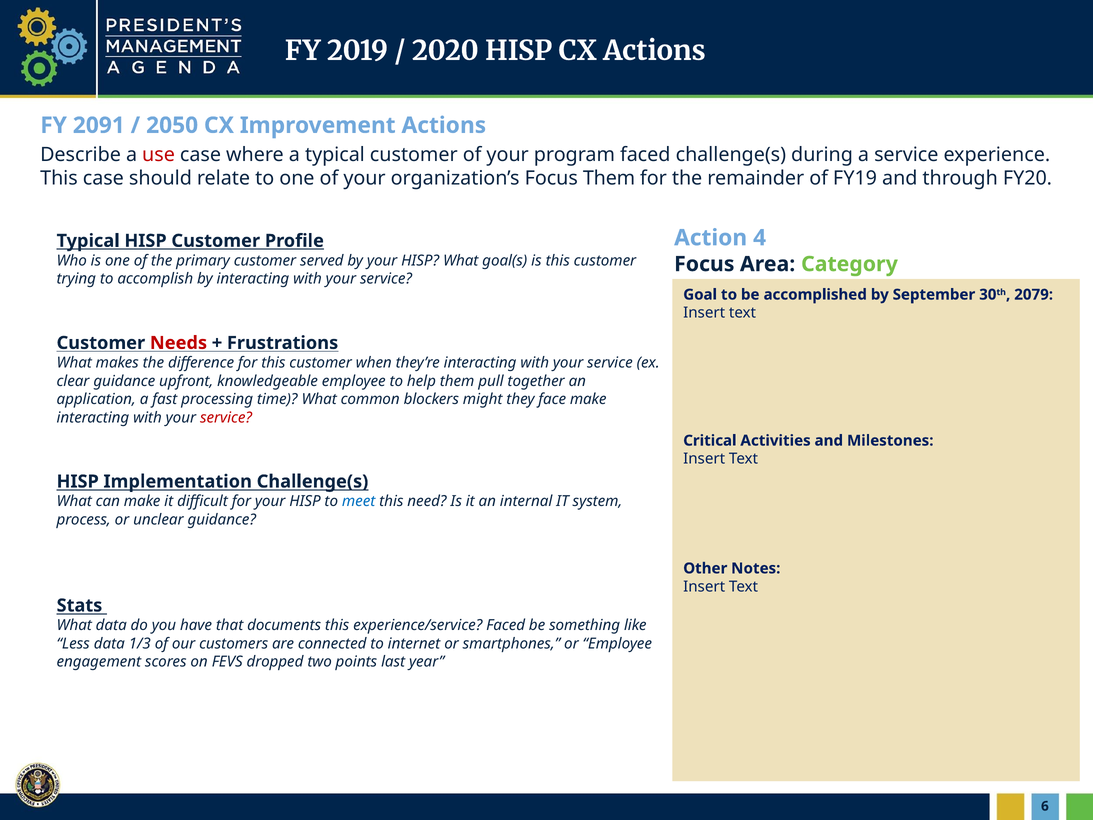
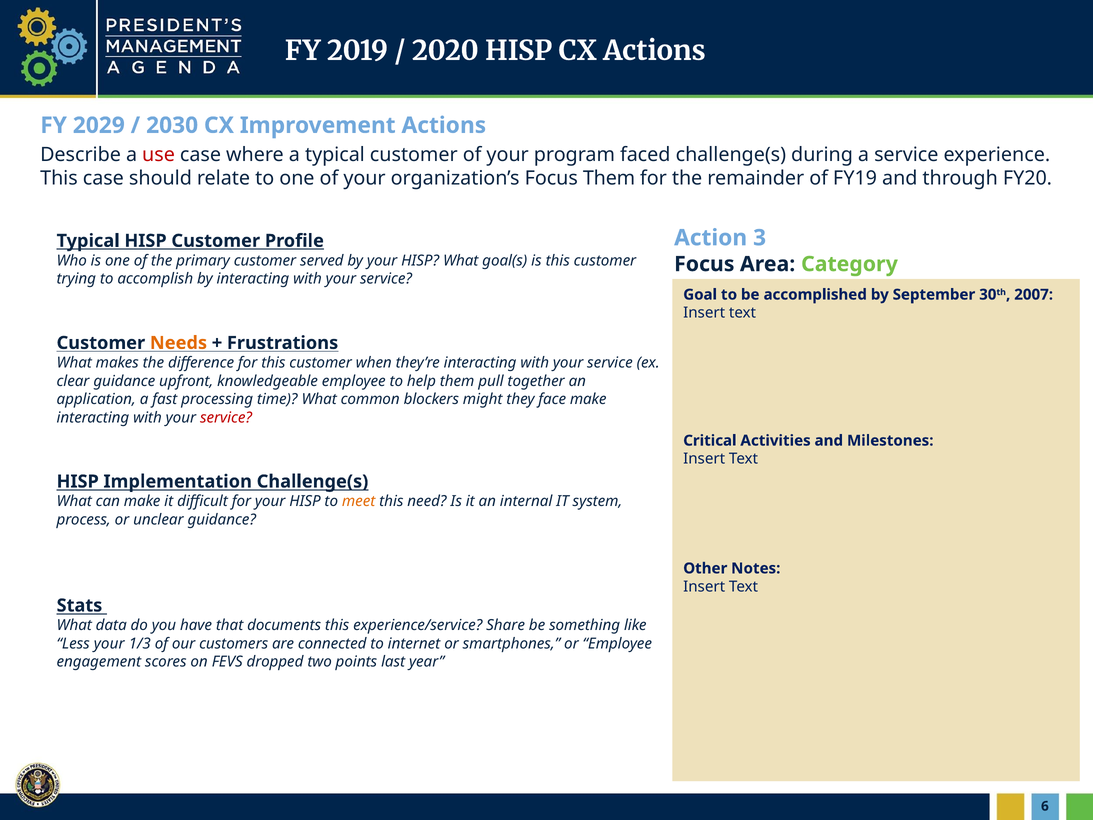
2091: 2091 -> 2029 (99, 125)
2050: 2050 -> 2030 (172, 125)
4: 4 -> 3 (760, 238)
2079: 2079 -> 2007 (1034, 295)
Needs colour: red -> orange (179, 343)
meet colour: blue -> orange (359, 501)
experience/service Faced: Faced -> Share (506, 625)
Less data: data -> your (109, 643)
